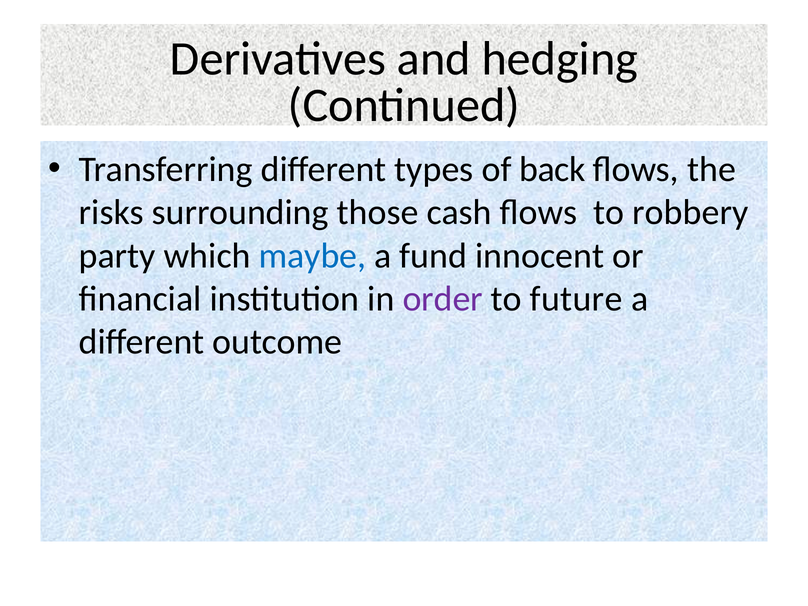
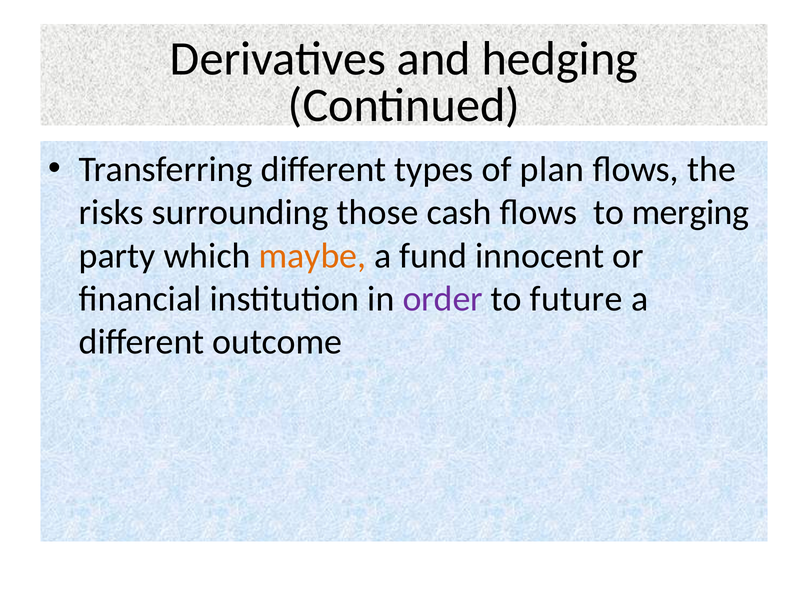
back: back -> plan (552, 170)
robbery: robbery -> merging (690, 213)
maybe colour: blue -> orange (312, 256)
